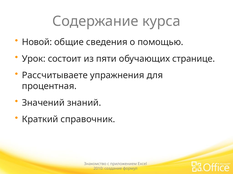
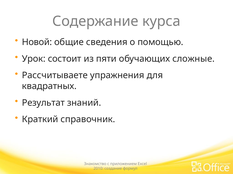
странице: странице -> сложные (194, 59)
процентная: процентная -> квадратных (49, 87)
Значений: Значений -> Результат (43, 103)
